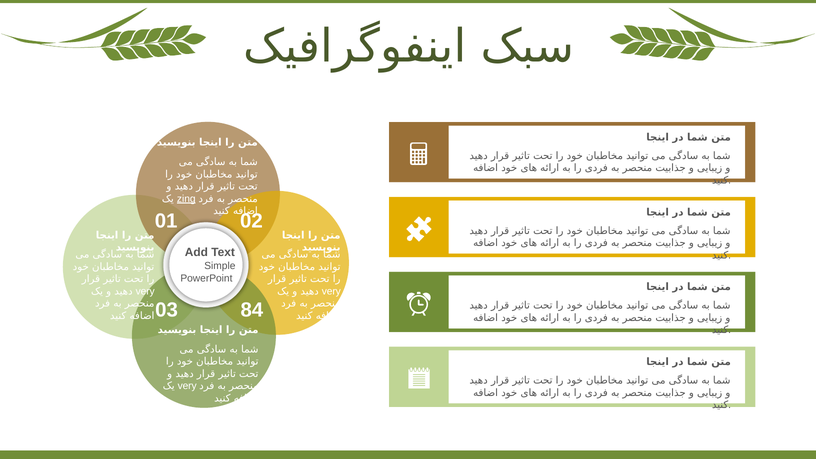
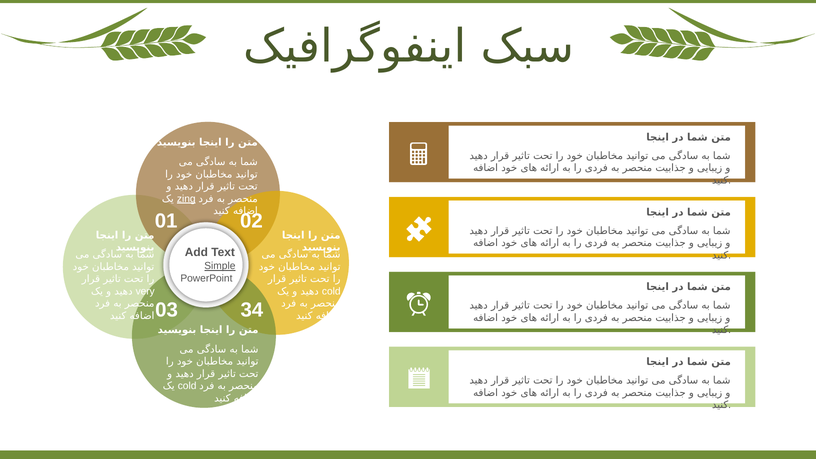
Simple underline: none -> present (220, 266)
very: very -> cold (331, 291)
84: 84 -> 34 (252, 310)
very: very -> cold (187, 386)
